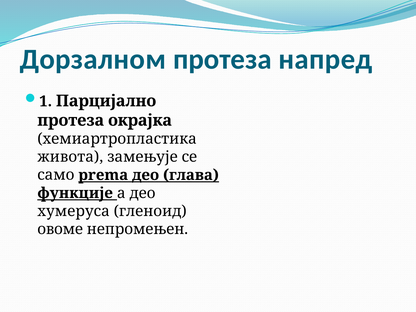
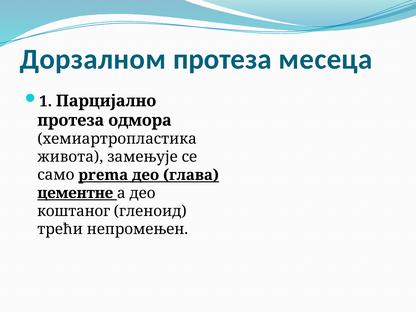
напред: напред -> месеца (325, 59)
окрајка: окрајка -> одмора (140, 120)
функције: функције -> цементне (75, 193)
хумеруса: хумеруса -> коштаног (74, 211)
овоме: овоме -> трећи (60, 229)
